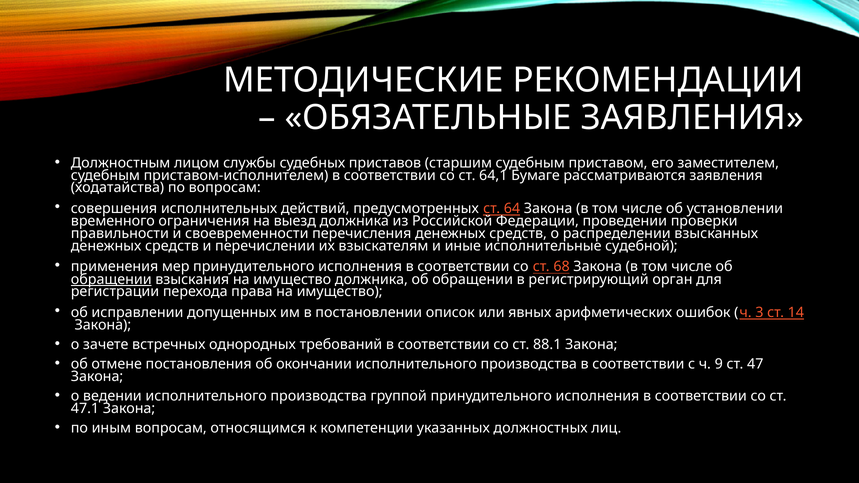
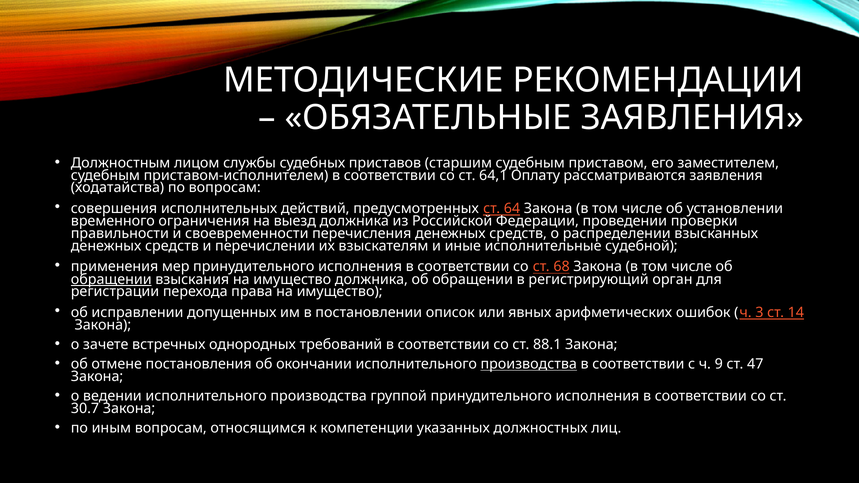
Бумаге: Бумаге -> Оплату (536, 175)
производства underline: none -> present (529, 364)
47.1: 47.1 -> 30.7 (85, 409)
